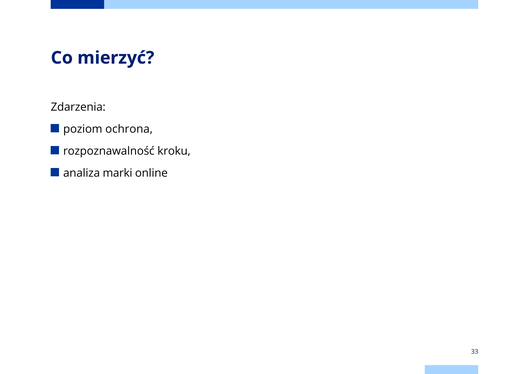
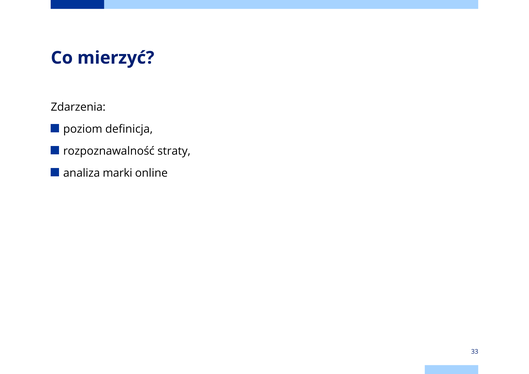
ochrona: ochrona -> definicja (129, 129)
kroku: kroku -> straty (174, 151)
